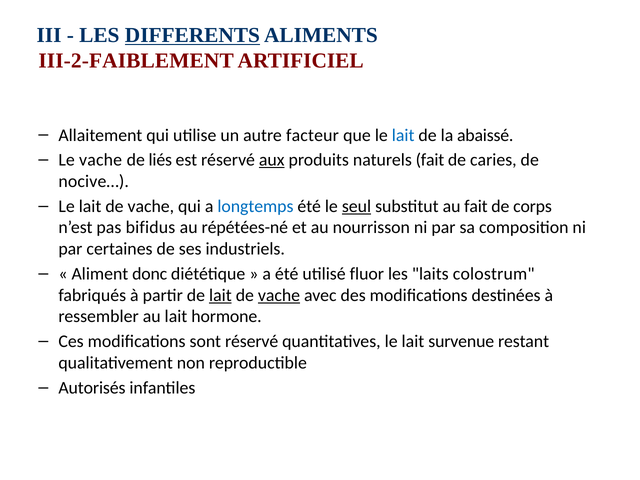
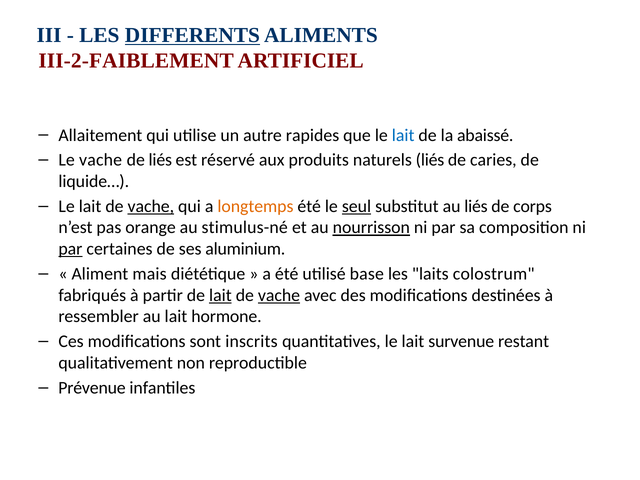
facteur: facteur -> rapides (313, 135)
aux underline: present -> none (272, 160)
naturels fait: fait -> liés (430, 160)
nocive…: nocive… -> liquide… (94, 181)
vache underline: none -> present (151, 206)
longtemps colour: blue -> orange (255, 206)
au fait: fait -> liés (476, 206)
bifidus: bifidus -> orange (151, 228)
répétées-né: répétées-né -> stimulus-né (245, 228)
nourrisson underline: none -> present (371, 228)
par underline: none -> present (70, 249)
industriels: industriels -> aluminium (245, 249)
donc: donc -> mais (150, 274)
fluor: fluor -> base (367, 274)
sont réservé: réservé -> inscrits (251, 341)
Autorisés: Autorisés -> Prévenue (92, 388)
